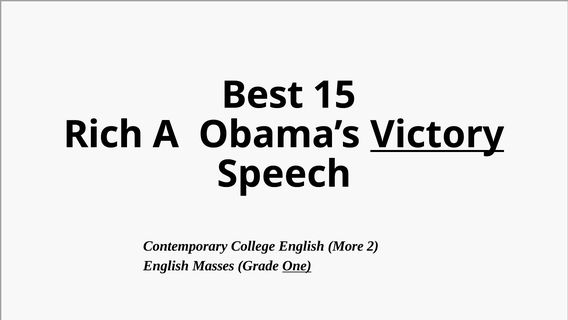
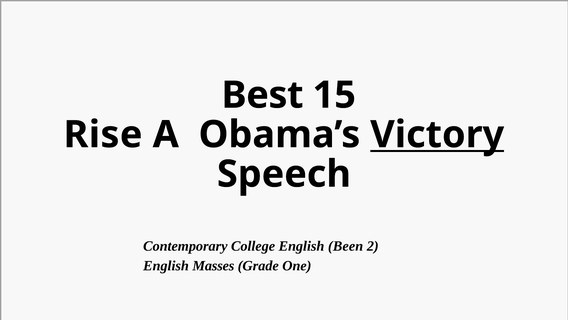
Rich: Rich -> Rise (103, 134)
More: More -> Been (346, 246)
One underline: present -> none (297, 265)
